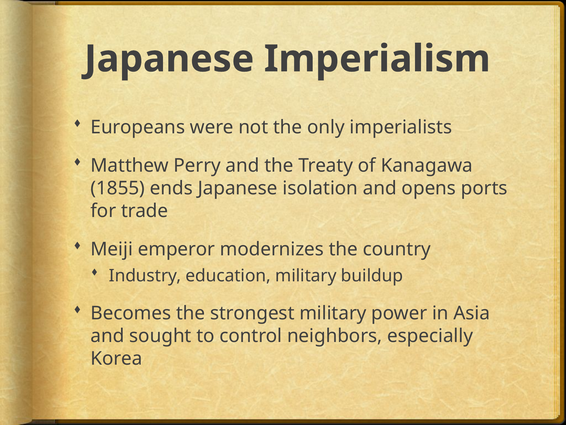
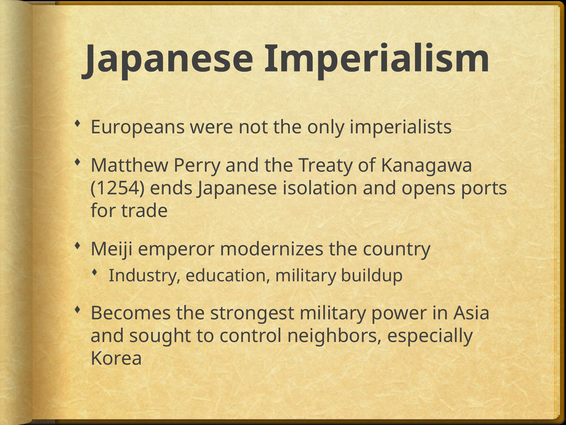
1855: 1855 -> 1254 (118, 188)
